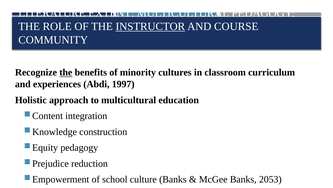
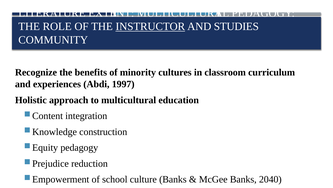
COURSE: COURSE -> STUDIES (236, 26)
the underline: present -> none (66, 72)
2053: 2053 -> 2040 (270, 179)
